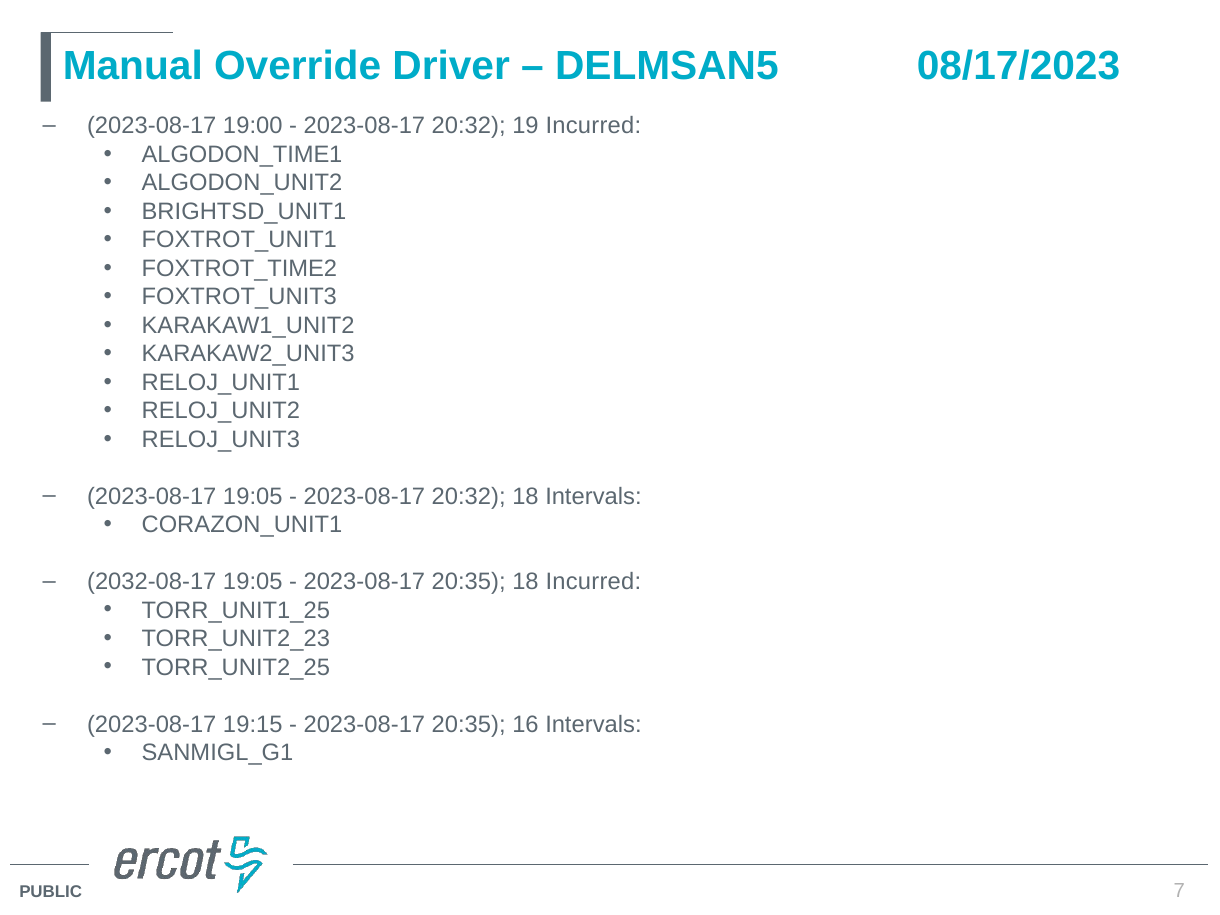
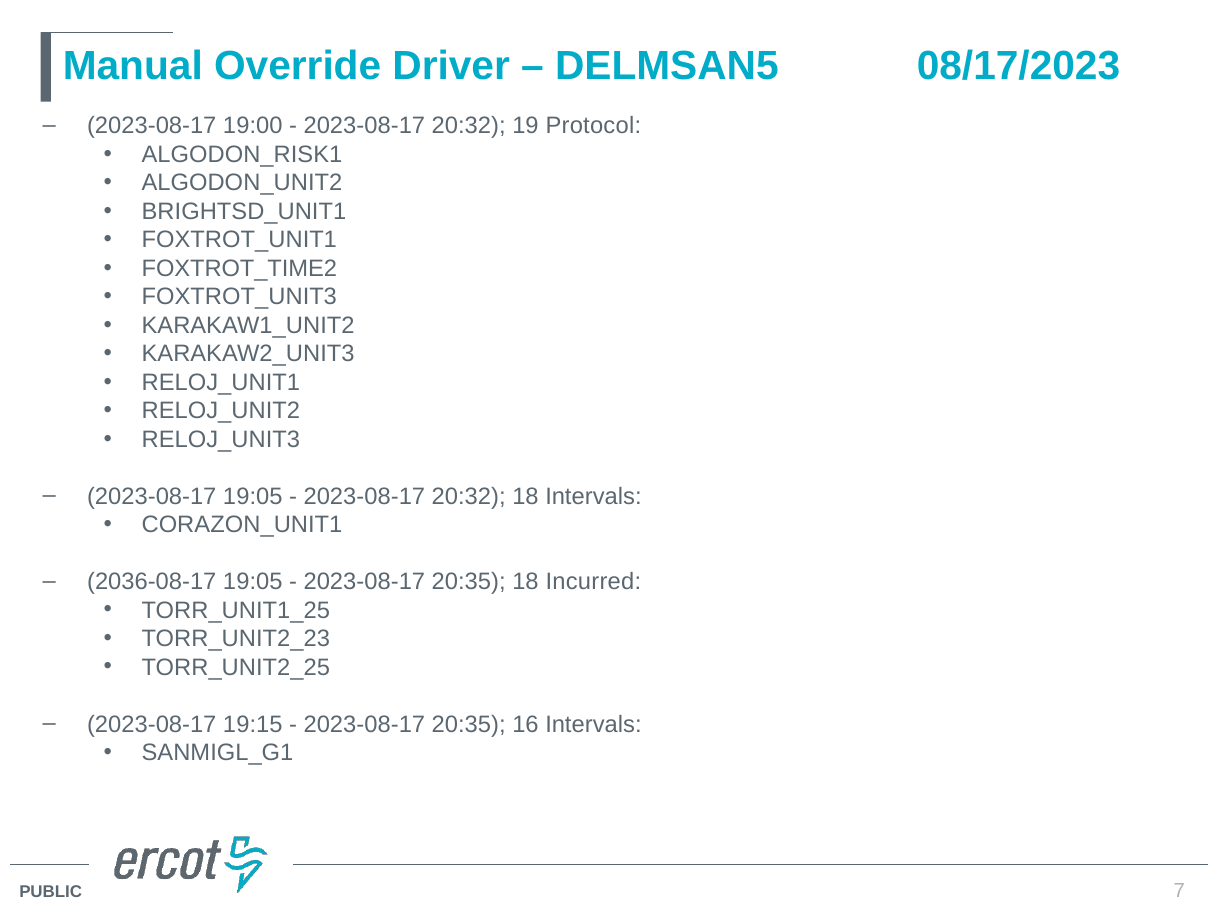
19 Incurred: Incurred -> Protocol (593, 126)
ALGODON_TIME1: ALGODON_TIME1 -> ALGODON_RISK1 (242, 155)
2032-08-17: 2032-08-17 -> 2036-08-17 (152, 582)
